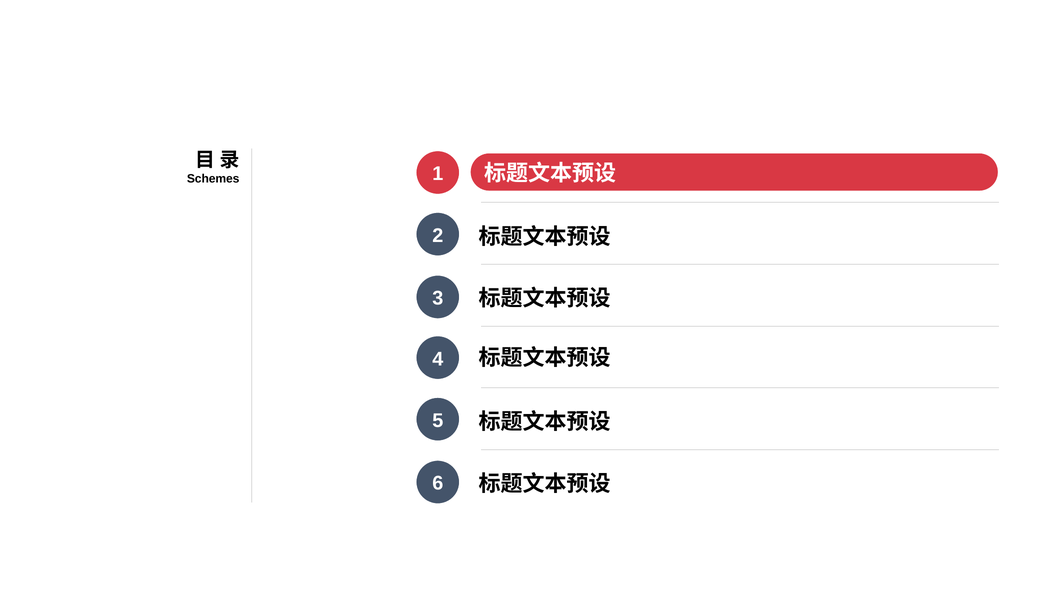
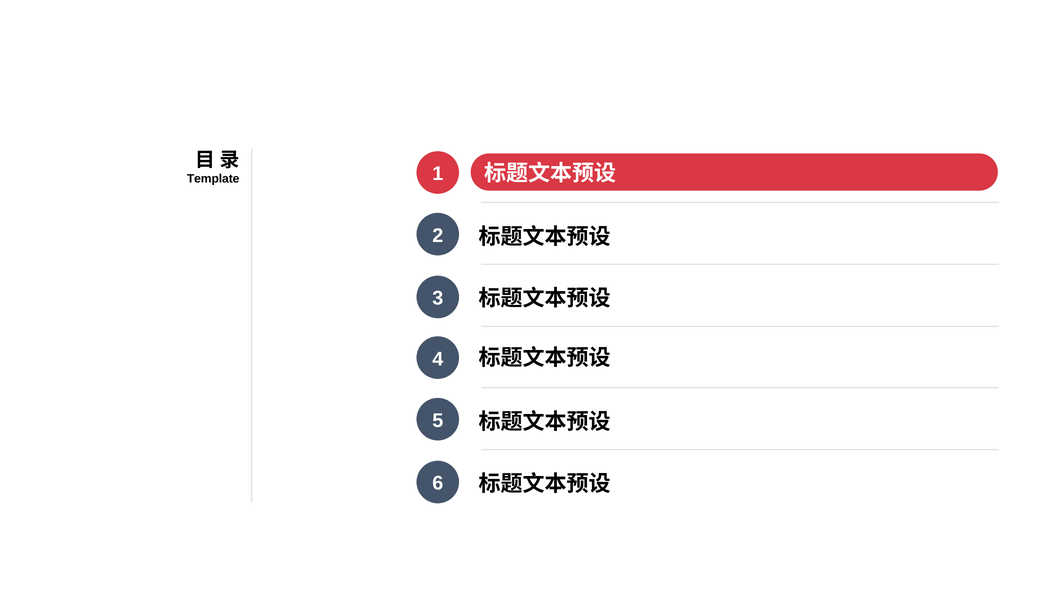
Schemes: Schemes -> Template (213, 179)
